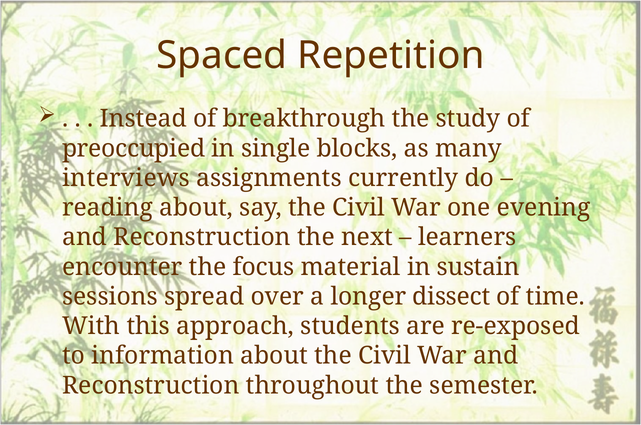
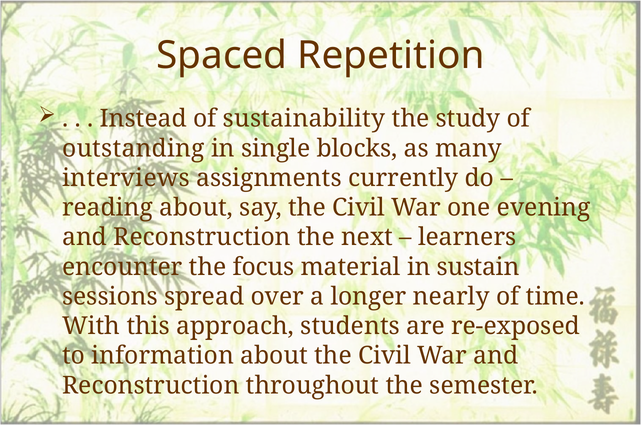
breakthrough: breakthrough -> sustainability (304, 119)
preoccupied: preoccupied -> outstanding (133, 149)
dissect: dissect -> nearly (451, 297)
